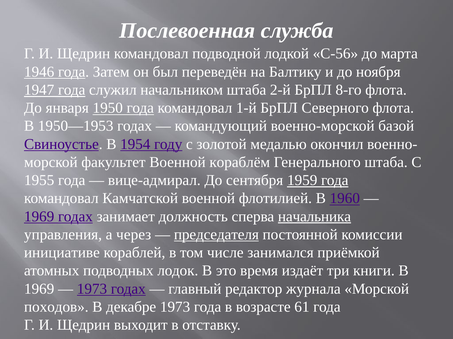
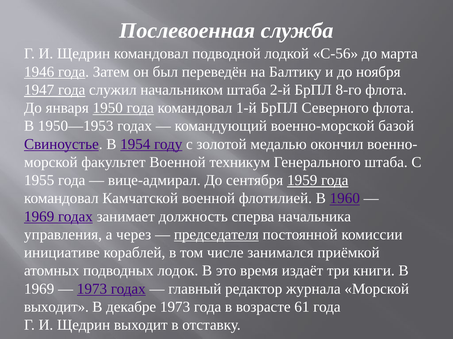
кораблём: кораблём -> техникум (240, 163)
начальника underline: present -> none (314, 217)
походов: походов -> выходит (56, 307)
